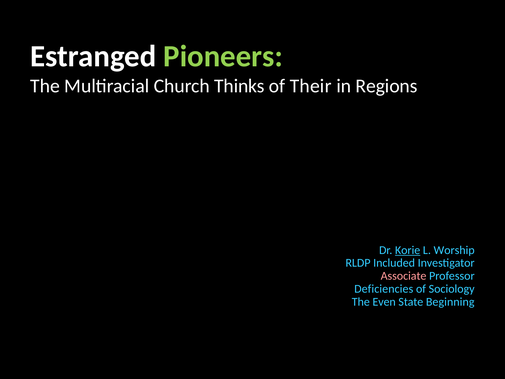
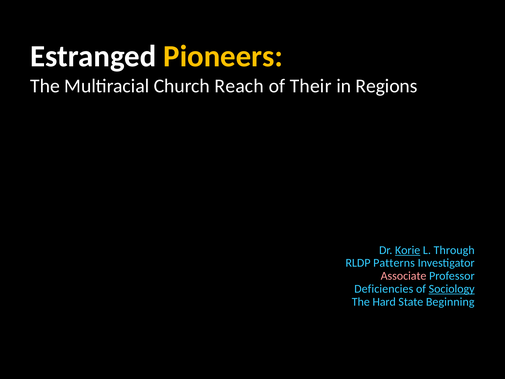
Pioneers colour: light green -> yellow (223, 56)
Thinks: Thinks -> Reach (239, 86)
Worship: Worship -> Through (454, 250)
Included: Included -> Patterns (394, 263)
Sociology underline: none -> present (452, 289)
Even: Even -> Hard (384, 302)
